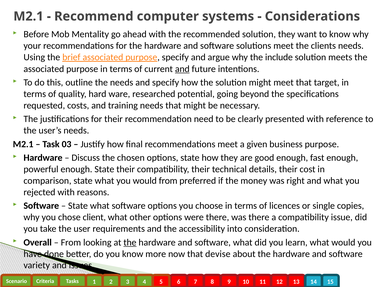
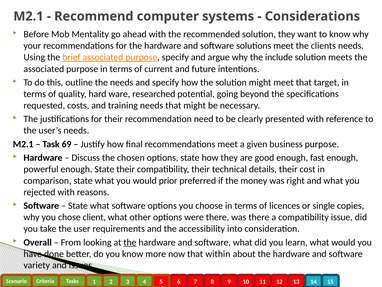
and underline: present -> none (182, 69)
03: 03 -> 69 (67, 144)
would from: from -> prior (168, 180)
devise: devise -> within (218, 253)
